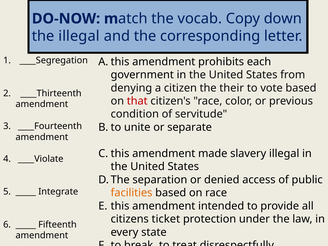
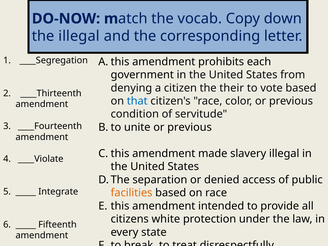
that colour: red -> blue (137, 101)
unite or separate: separate -> previous (190, 127)
ticket: ticket -> white (166, 219)
